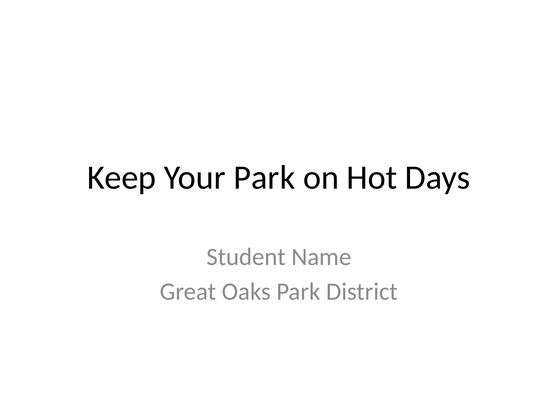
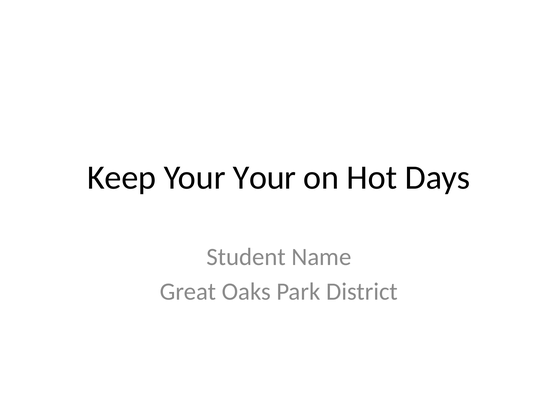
Your Park: Park -> Your (265, 177)
